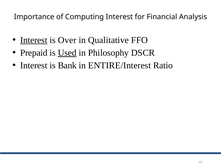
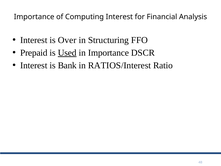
Interest underline: present -> none (34, 40)
Qualitative: Qualitative -> Structuring (108, 40)
in Philosophy: Philosophy -> Importance (108, 53)
ENTIRE/Interest: ENTIRE/Interest -> RATIOS/Interest (120, 65)
